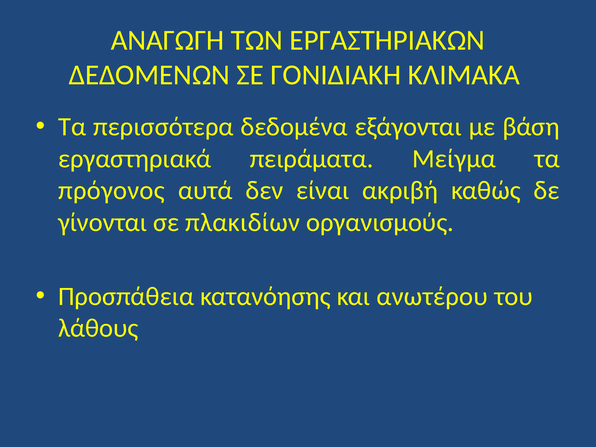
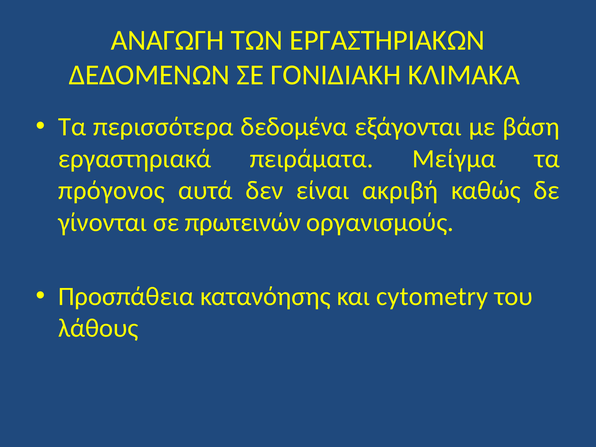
πλακιδίων: πλακιδίων -> πρωτεινών (243, 222)
ανωτέρου: ανωτέρου -> cytometry (432, 296)
